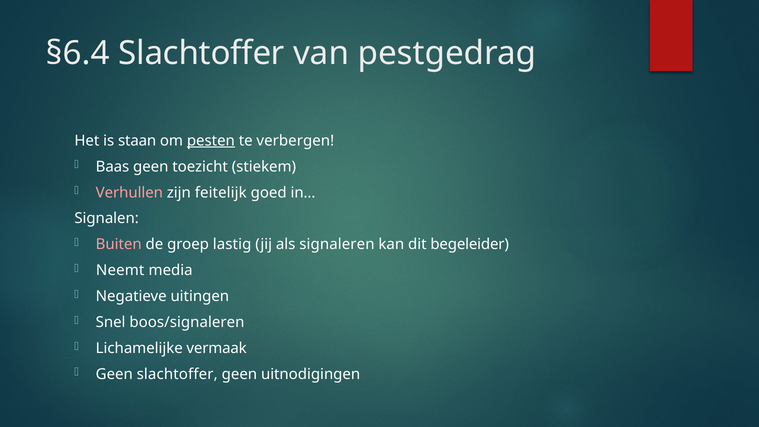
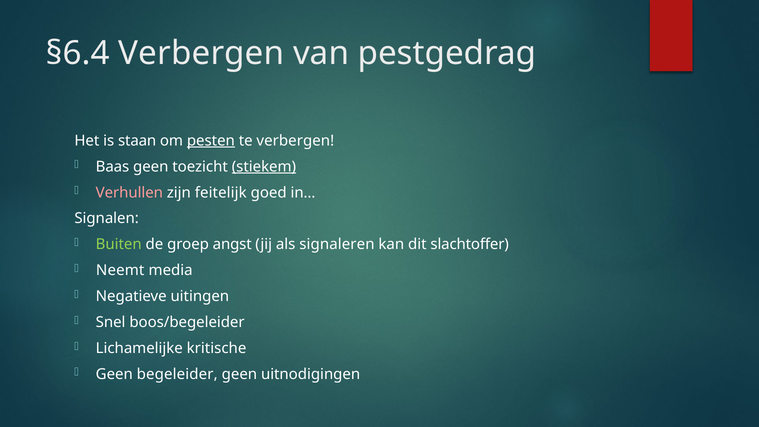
§6.4 Slachtoffer: Slachtoffer -> Verbergen (201, 53)
stiekem underline: none -> present (264, 167)
Buiten colour: pink -> light green (119, 244)
lastig: lastig -> angst (232, 244)
begeleider: begeleider -> slachtoffer (470, 244)
boos/signaleren: boos/signaleren -> boos/begeleider (187, 322)
vermaak: vermaak -> kritische (217, 348)
Geen slachtoffer: slachtoffer -> begeleider (177, 374)
